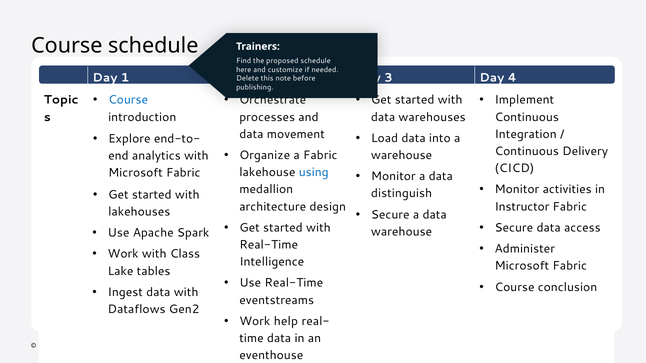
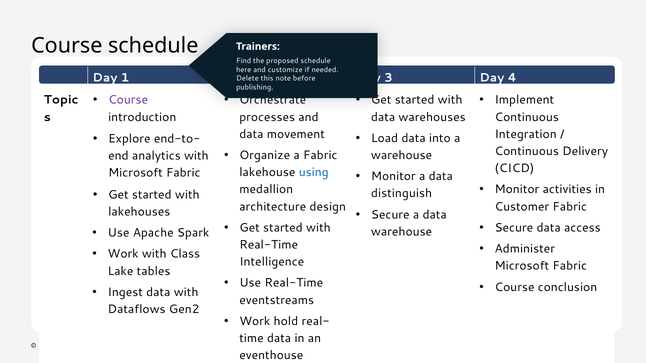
Course colour: blue -> purple (128, 100)
Instructor: Instructor -> Customer (522, 207)
help: help -> hold (286, 322)
